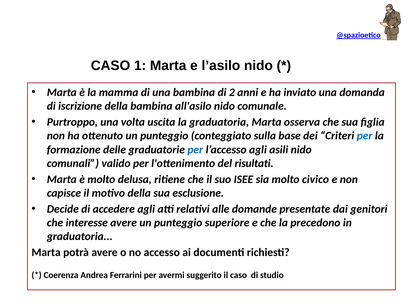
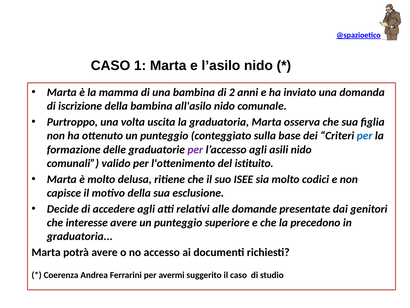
per colour: blue -> purple (195, 149)
risultati: risultati -> istituito (254, 163)
civico: civico -> codici (316, 179)
